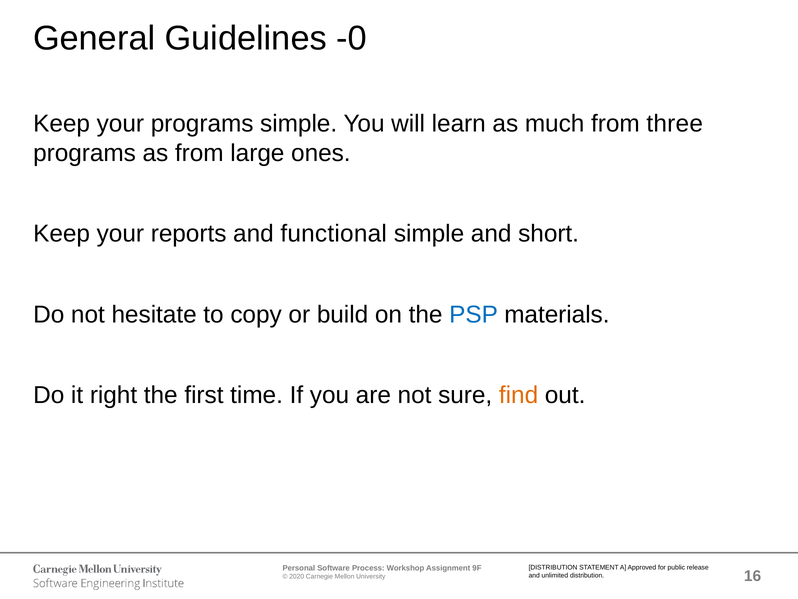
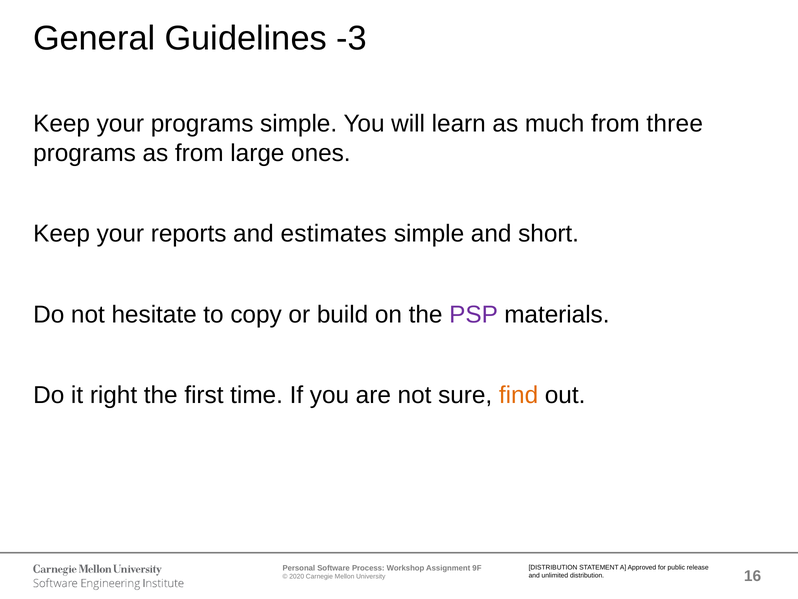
-0: -0 -> -3 (352, 38)
functional: functional -> estimates (334, 234)
PSP colour: blue -> purple (474, 314)
